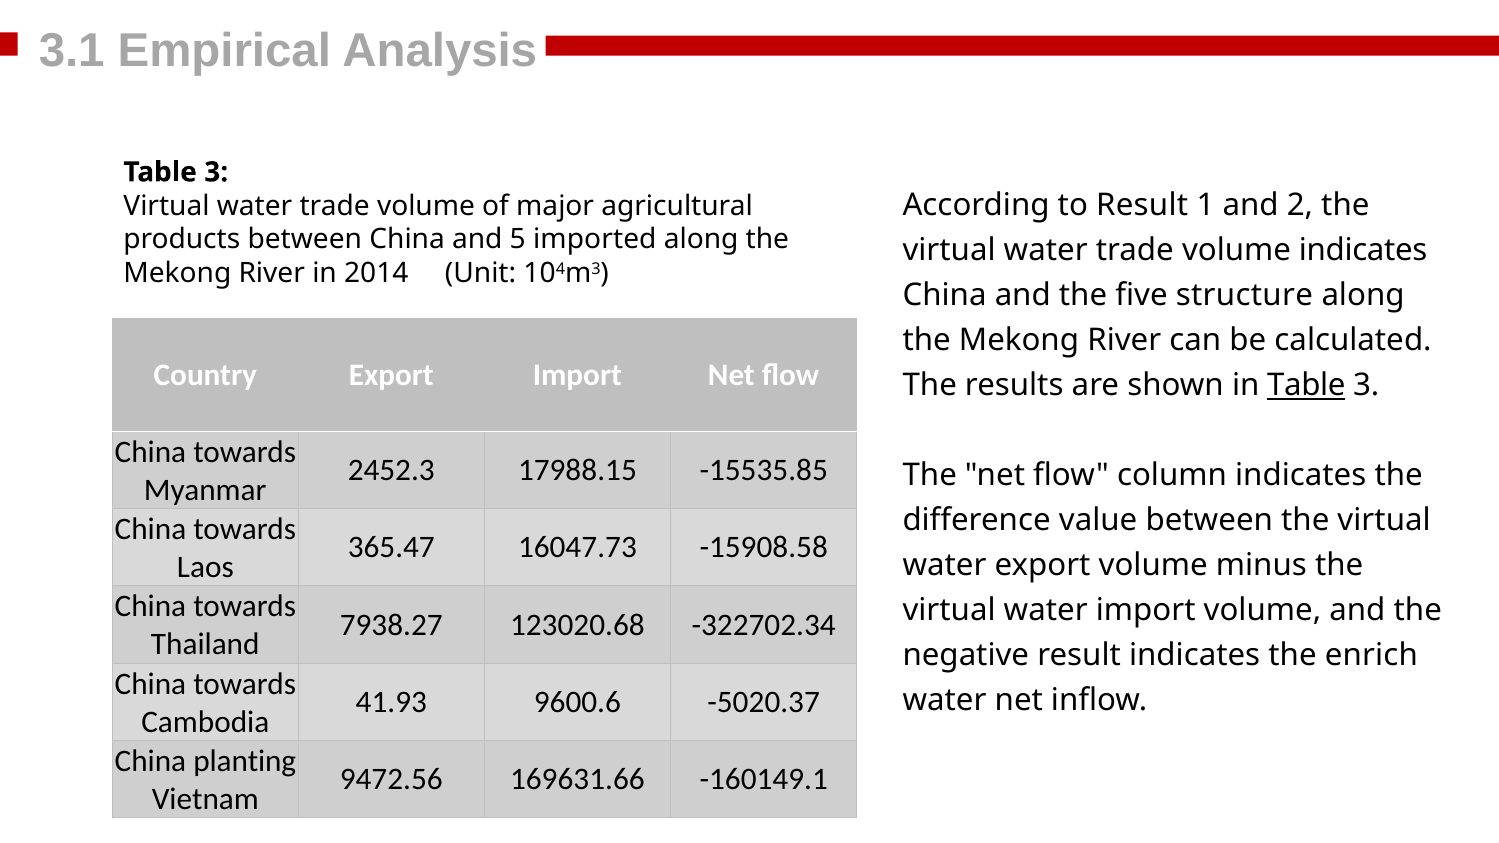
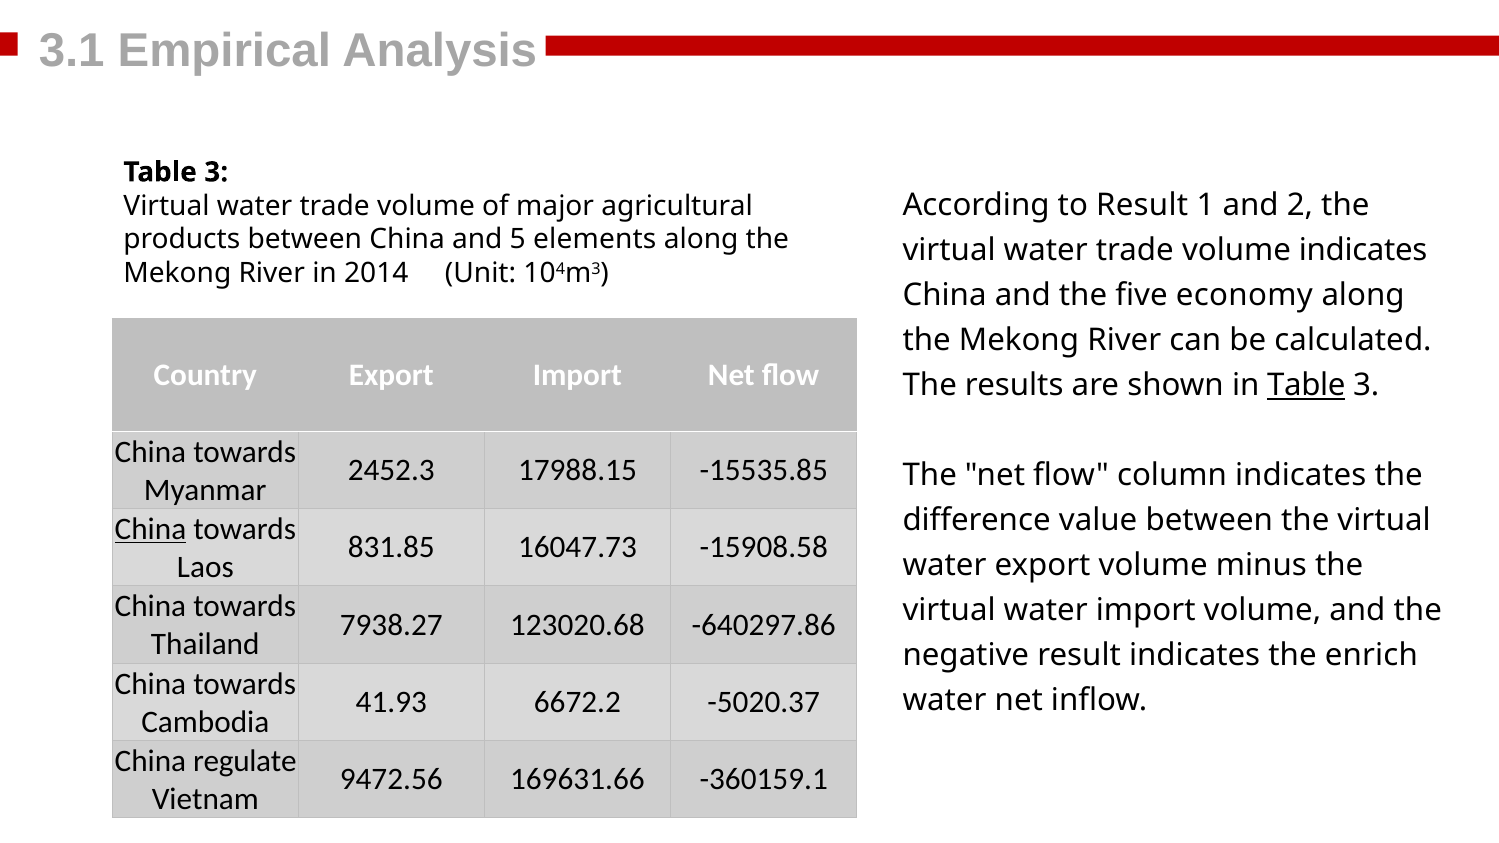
imported: imported -> elements (595, 240)
structure: structure -> economy (1244, 296)
China underline: none -> present (150, 529)
365.47: 365.47 -> 831.85 (391, 548)
-322702.34: -322702.34 -> -640297.86 (764, 625)
9600.6: 9600.6 -> 6672.2 (577, 702)
planting: planting -> regulate (245, 761)
-160149.1: -160149.1 -> -360159.1 (764, 780)
